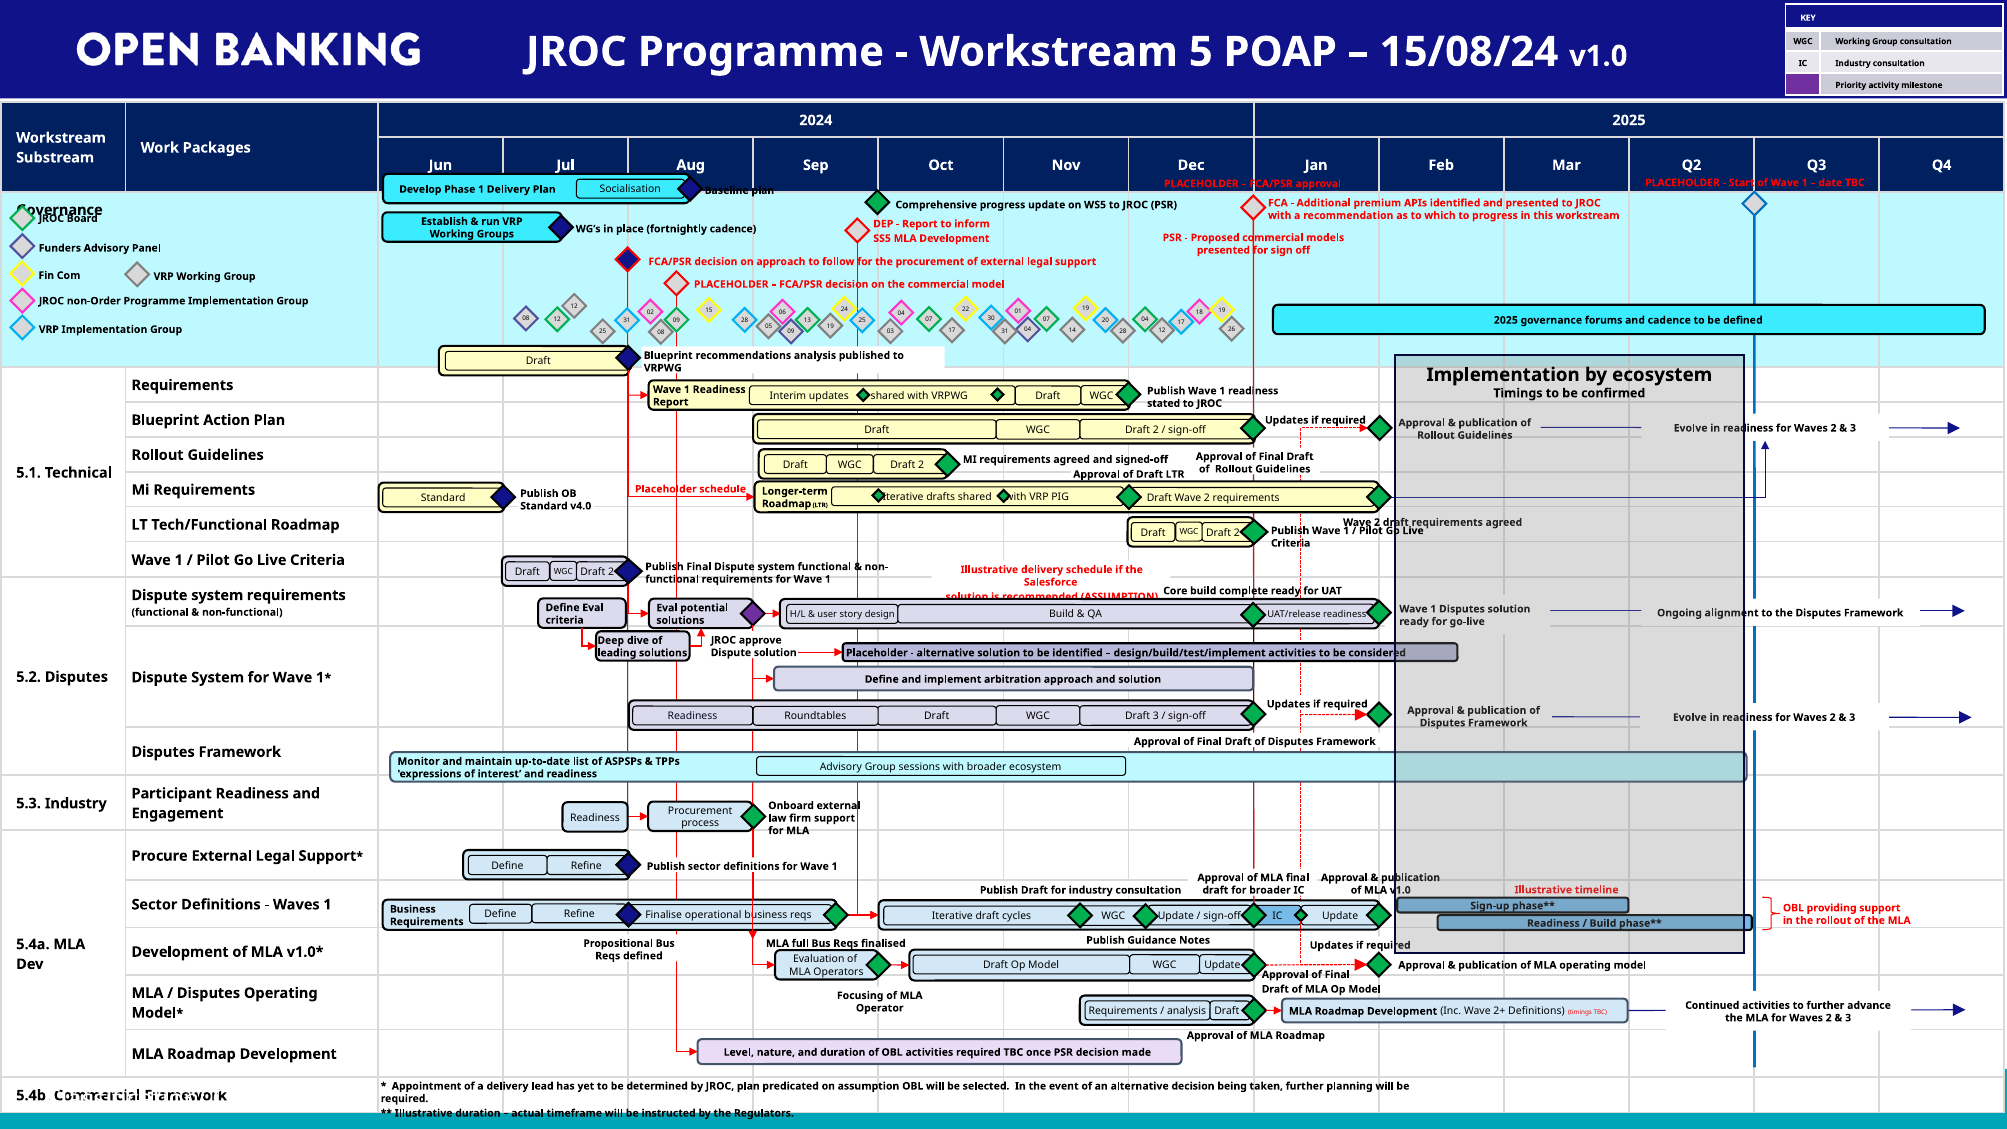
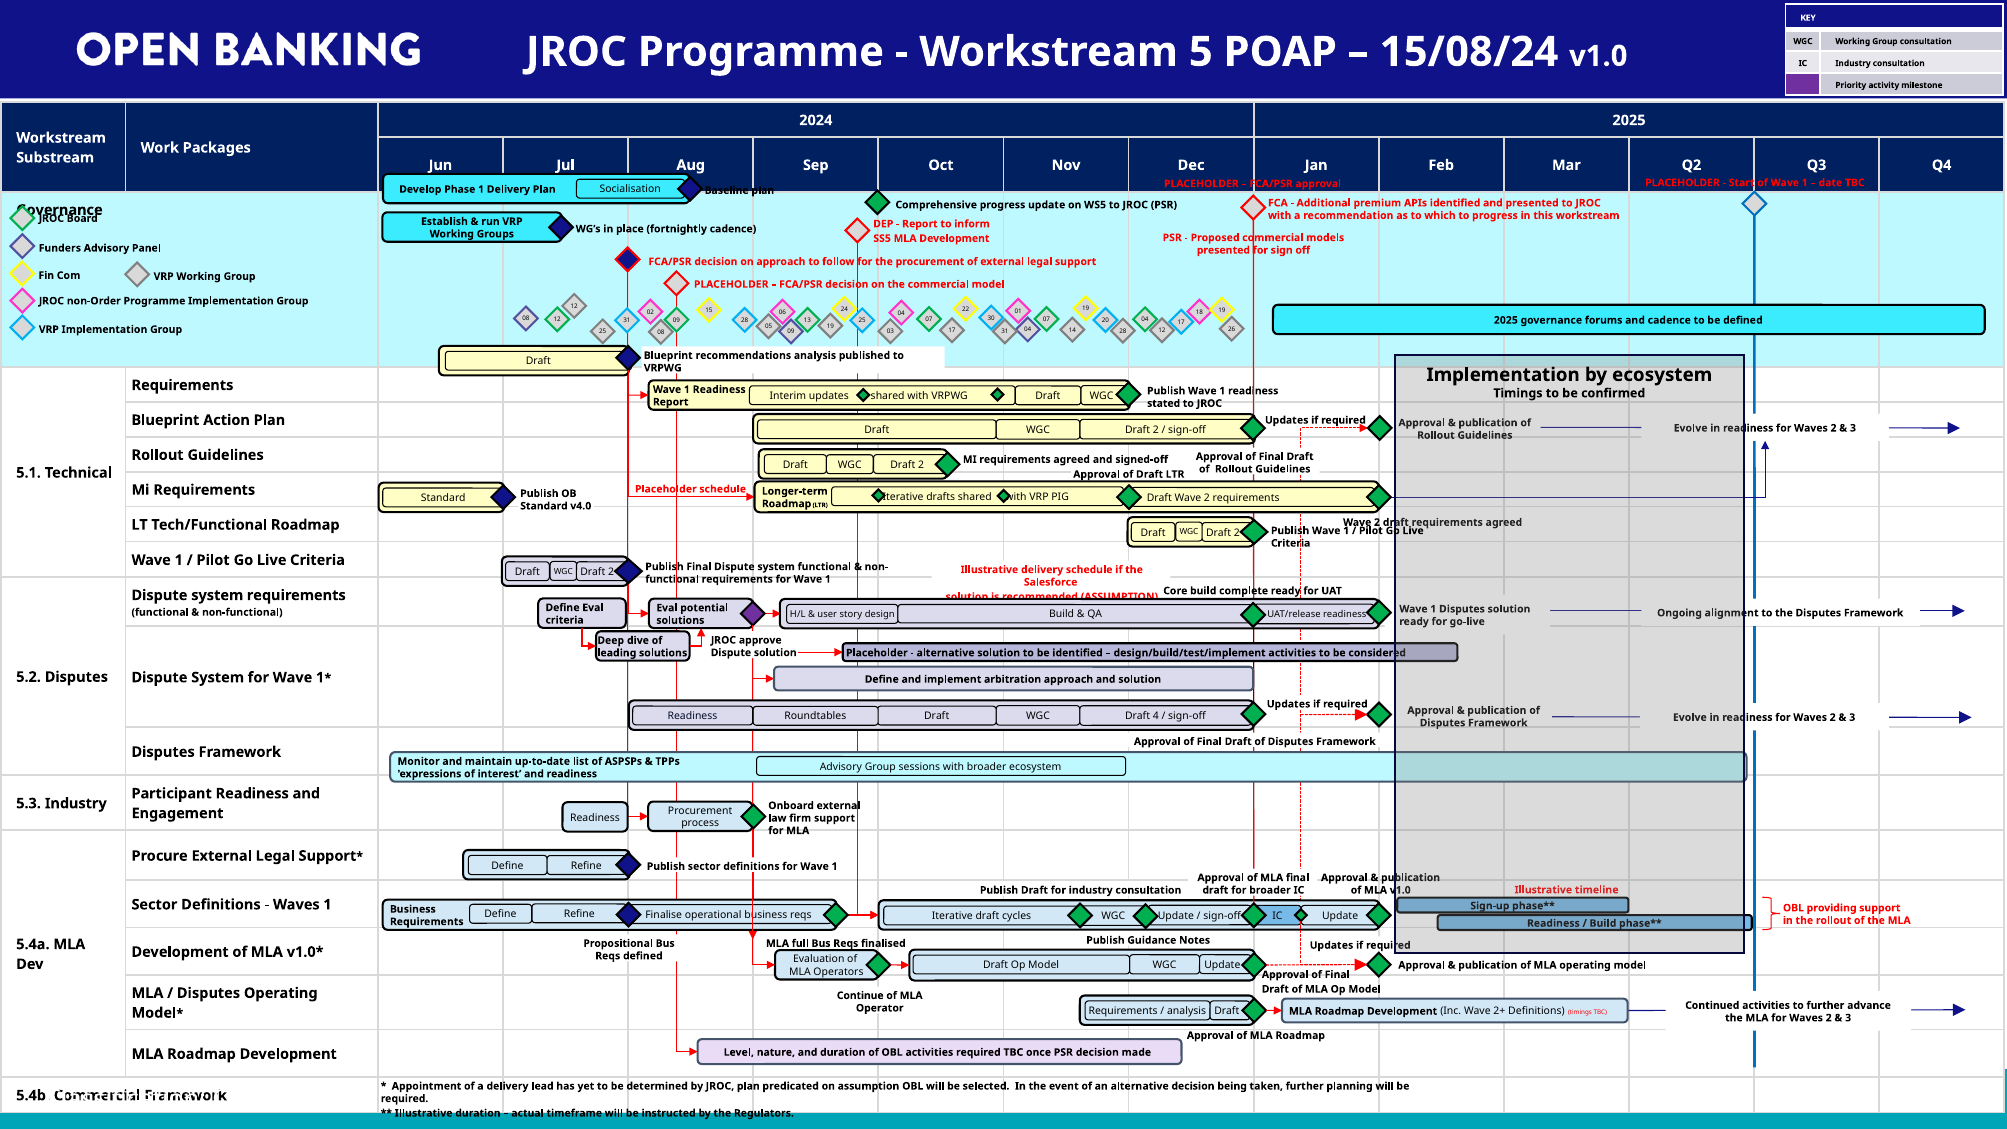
Draft 3: 3 -> 4 (1156, 716)
Focusing: Focusing -> Continue (860, 995)
